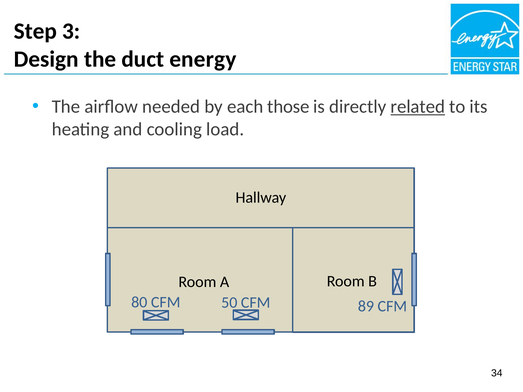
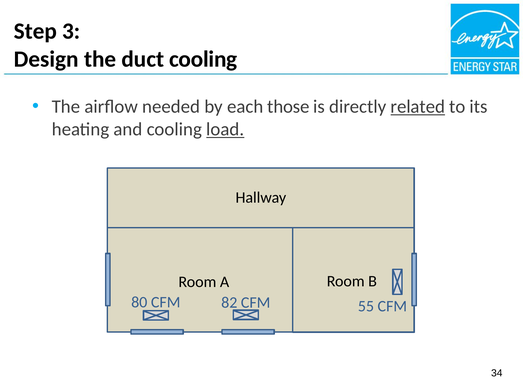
duct energy: energy -> cooling (203, 59)
load underline: none -> present (225, 129)
50: 50 -> 82 (229, 303)
89: 89 -> 55 (366, 307)
